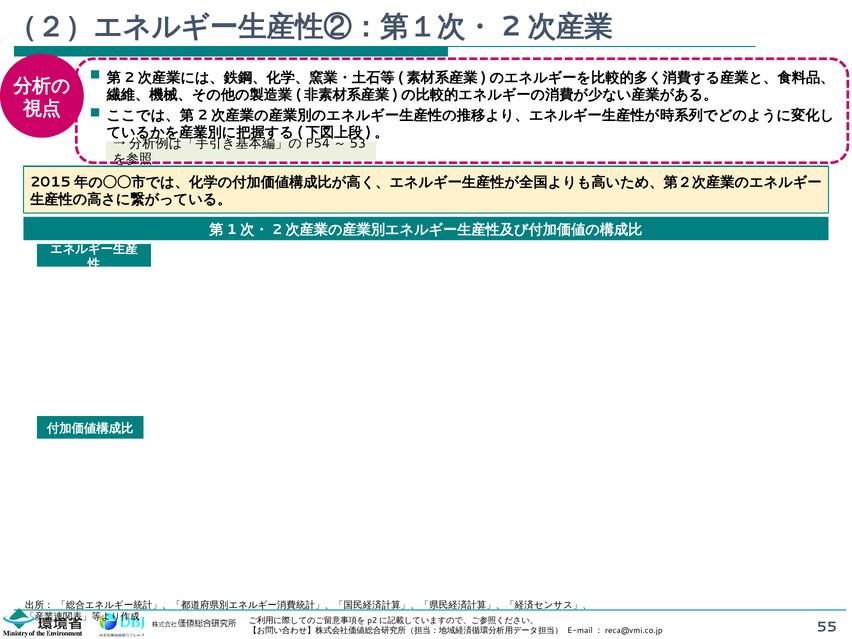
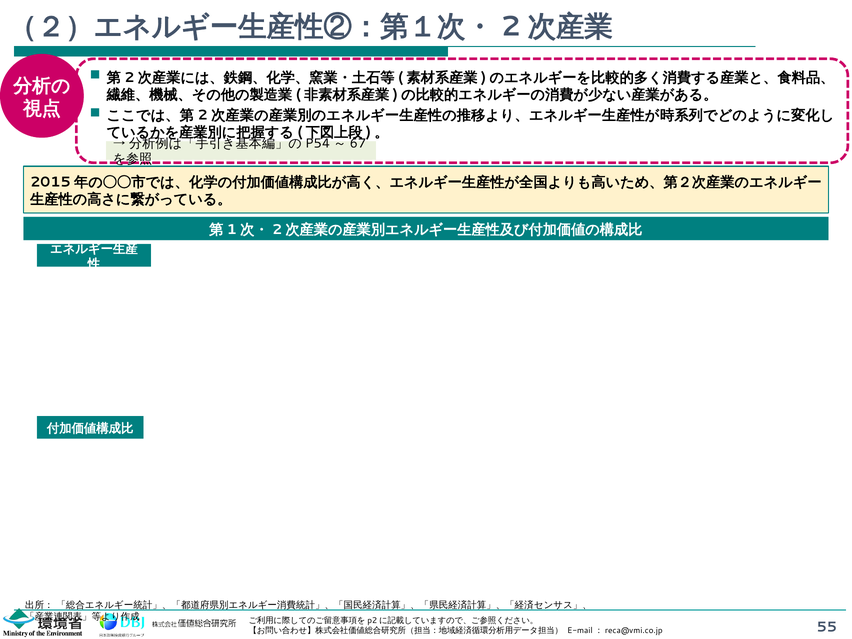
53: 53 -> 67 (358, 144)
